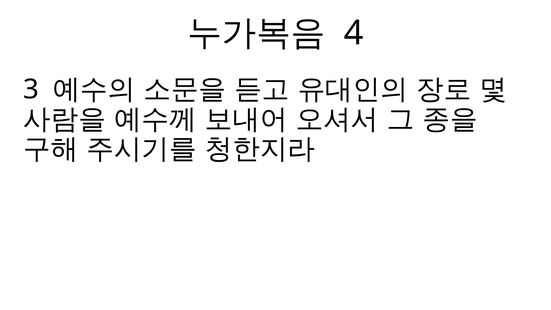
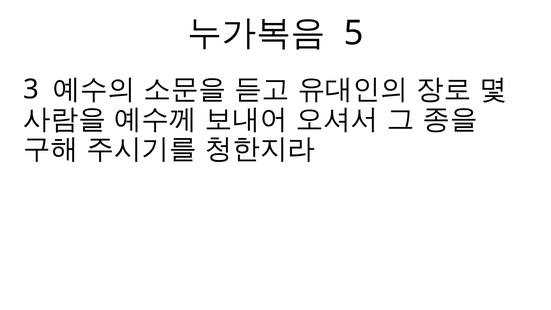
4: 4 -> 5 (354, 33)
